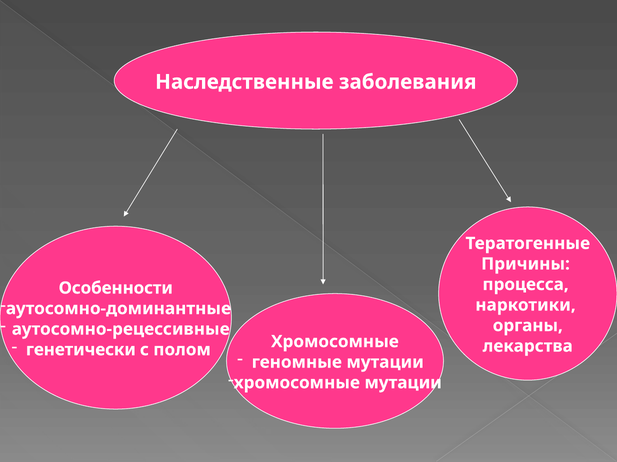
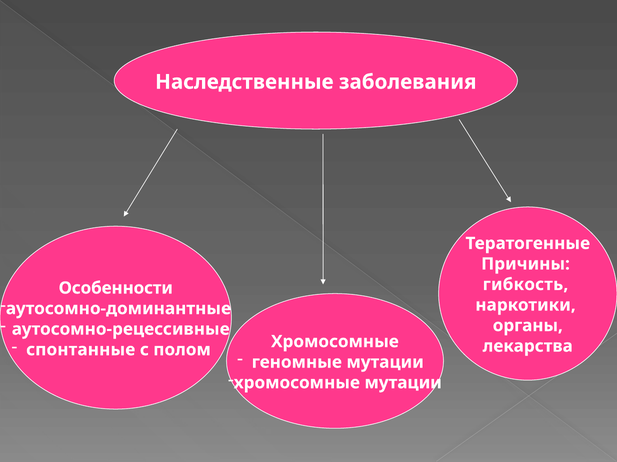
процесса: процесса -> гибкость (525, 285)
генетически: генетически -> спонтанные (81, 350)
